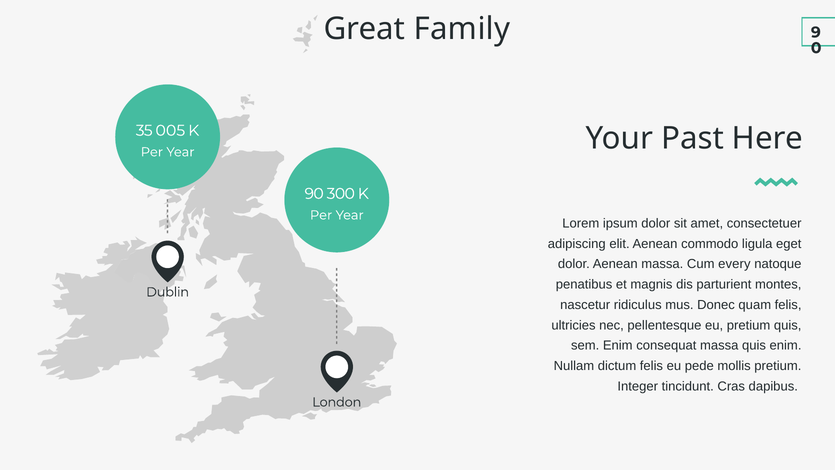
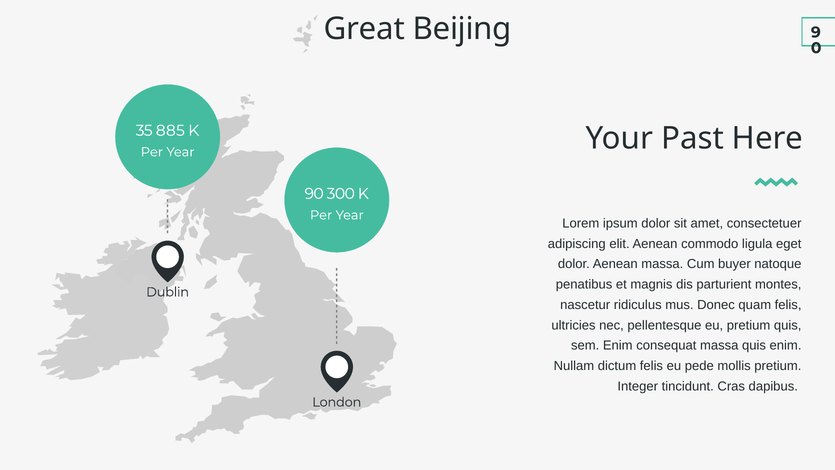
Family: Family -> Beijing (462, 29)
005: 005 -> 885 (170, 130)
every: every -> buyer (734, 264)
